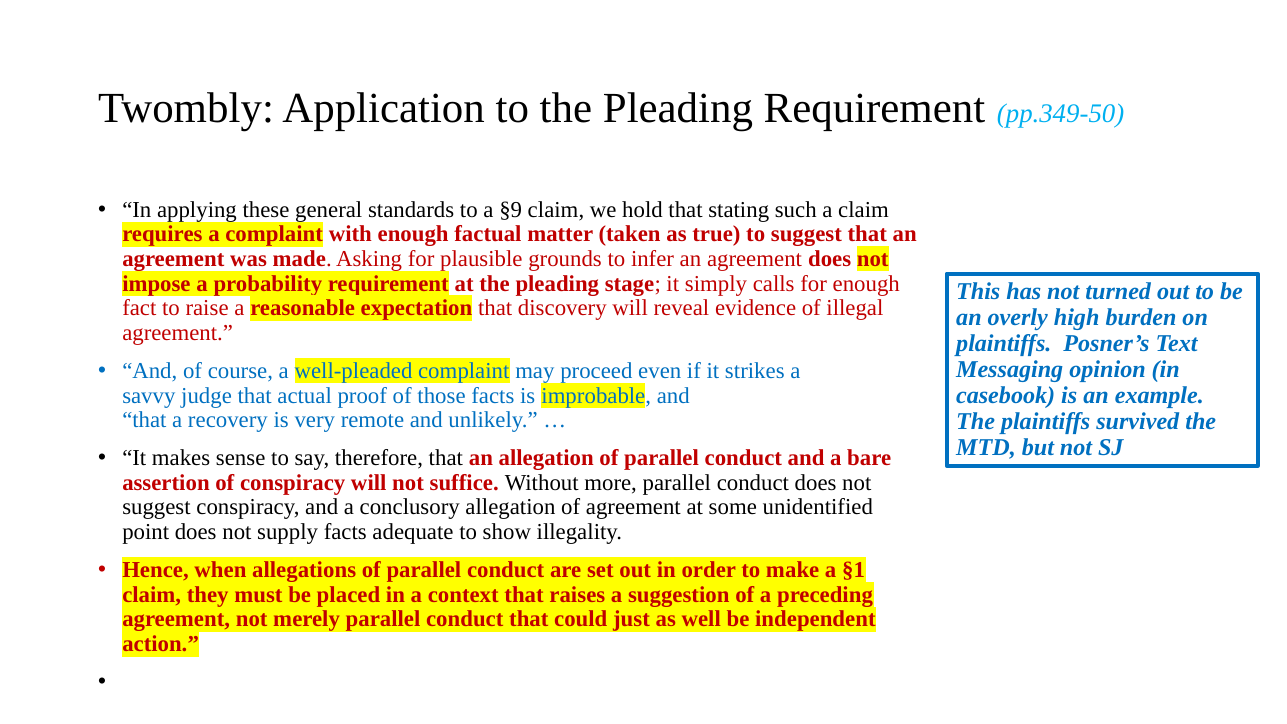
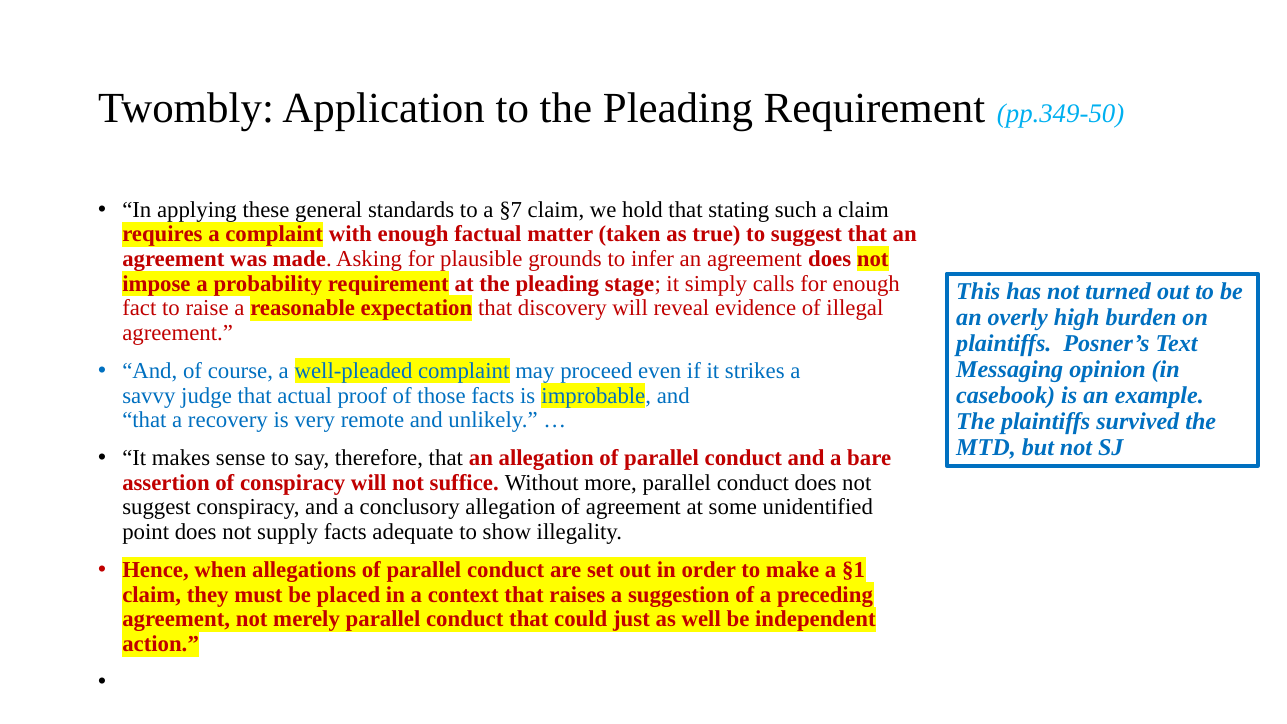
§9: §9 -> §7 (511, 210)
